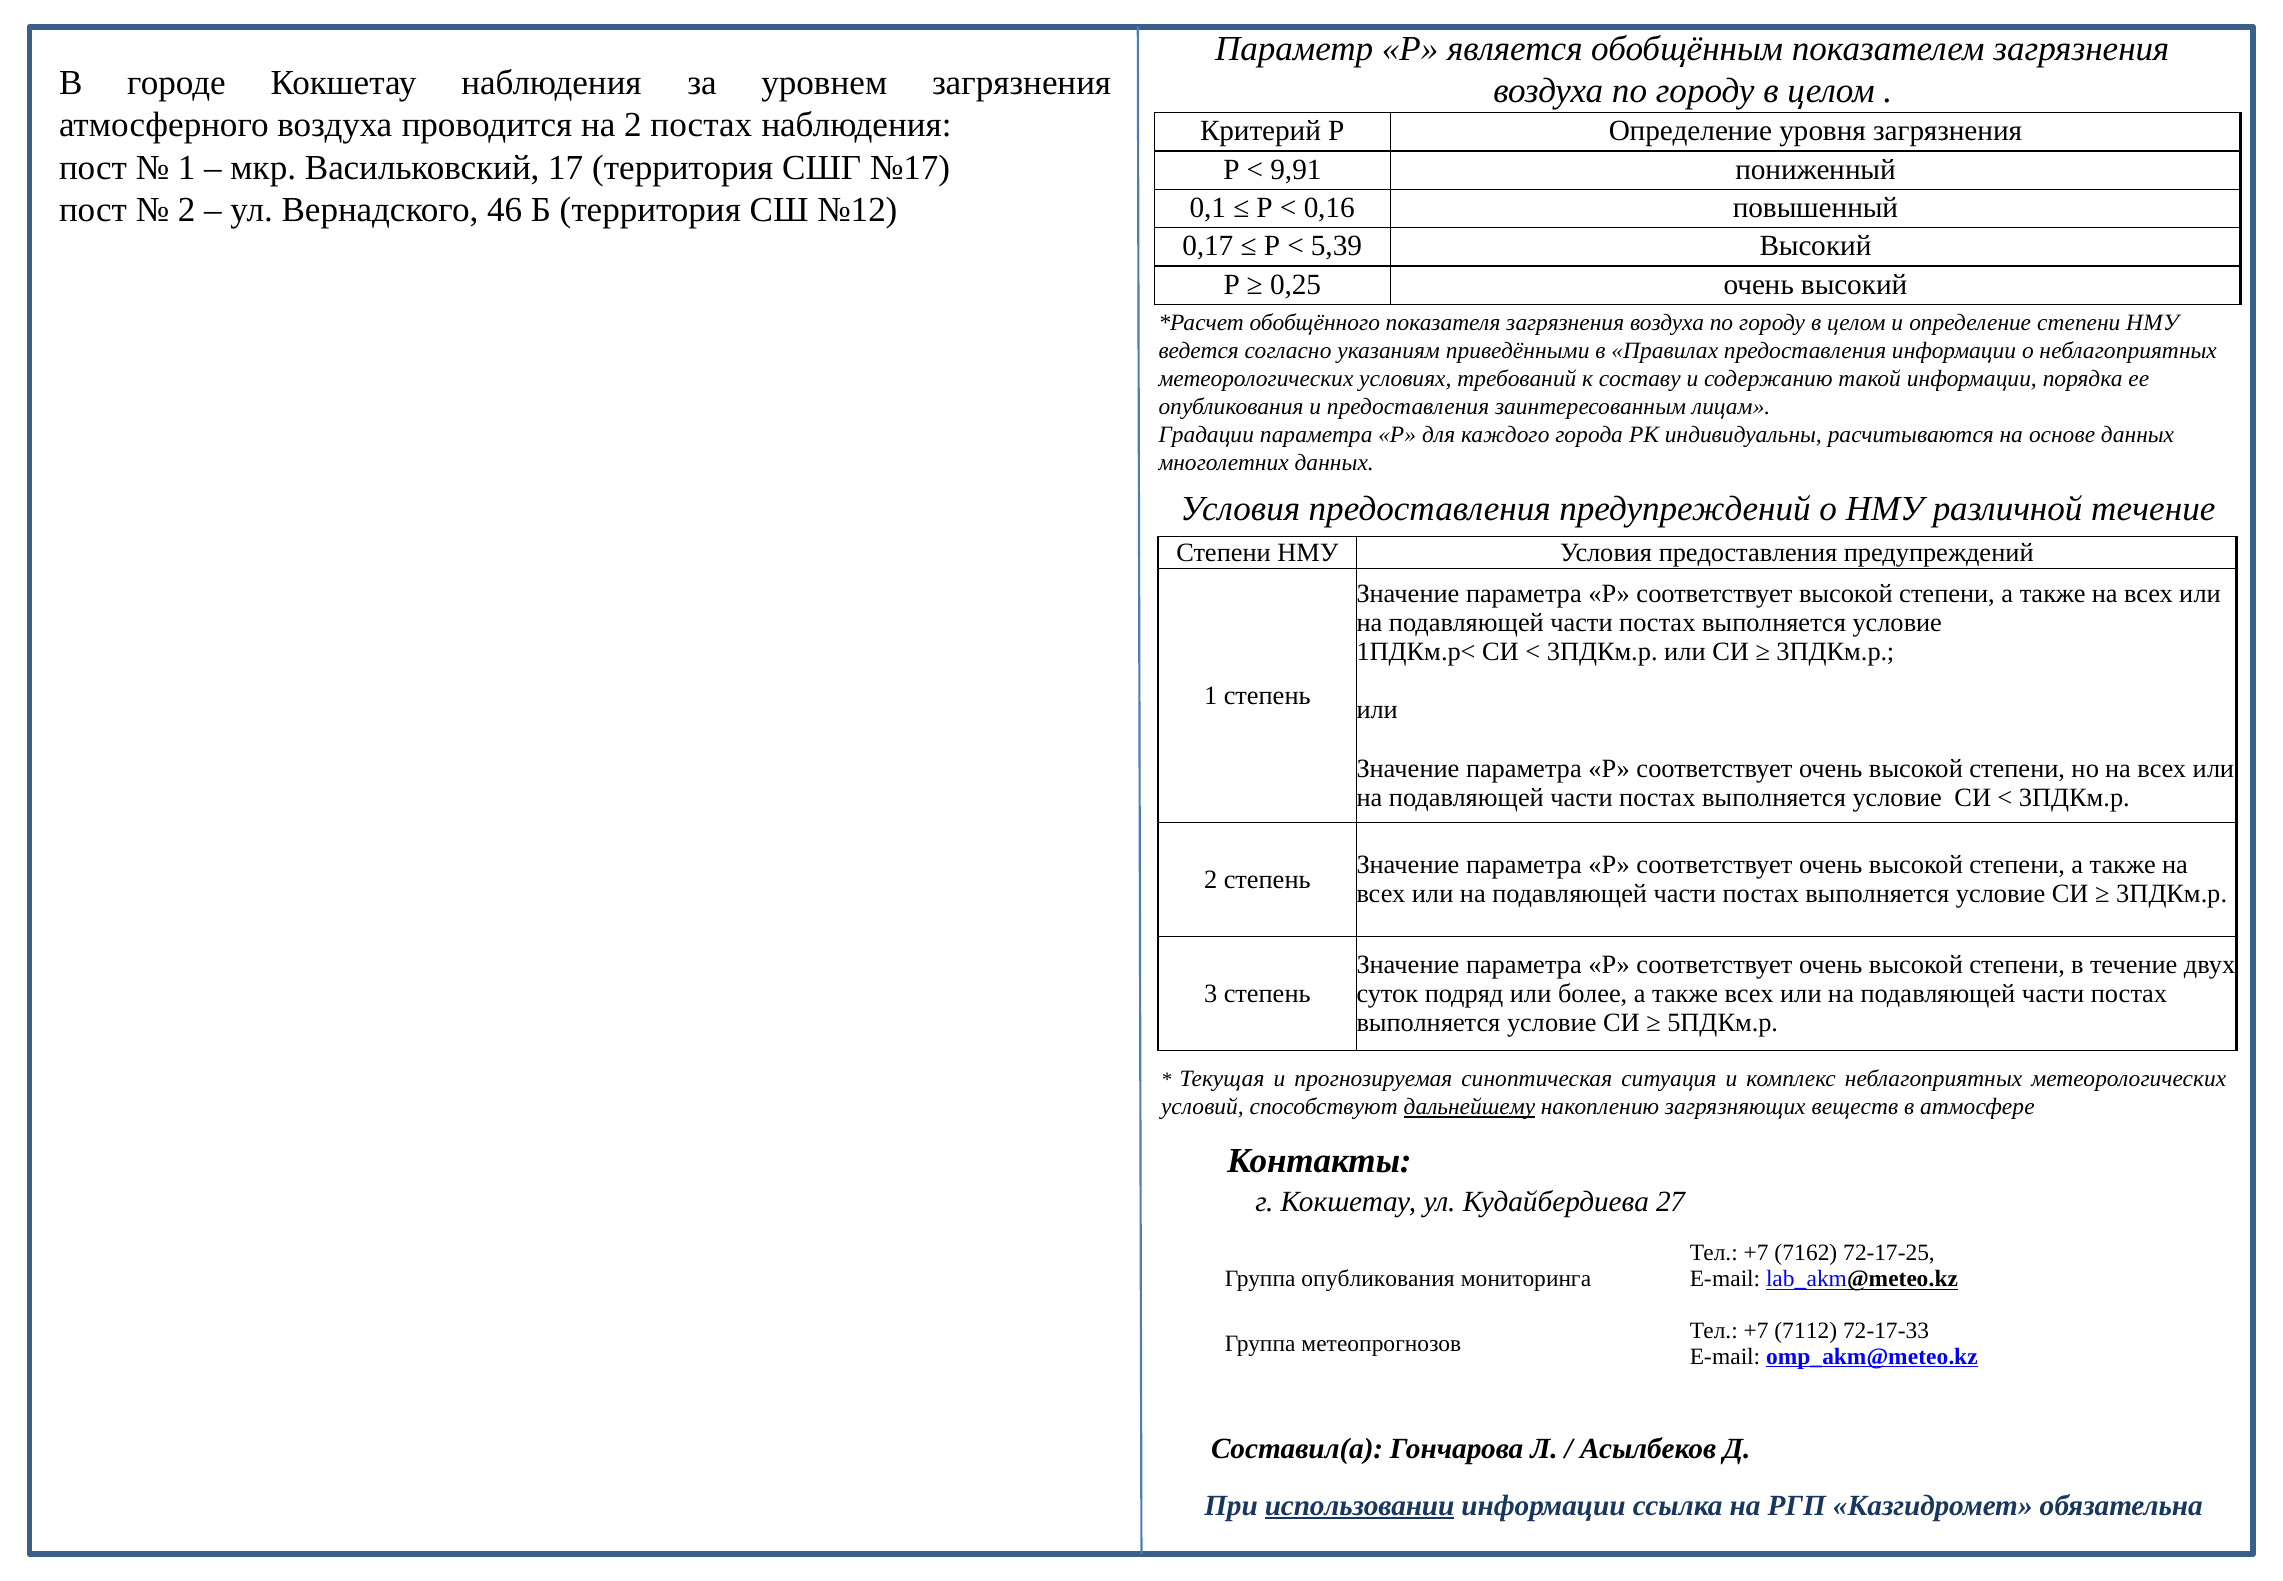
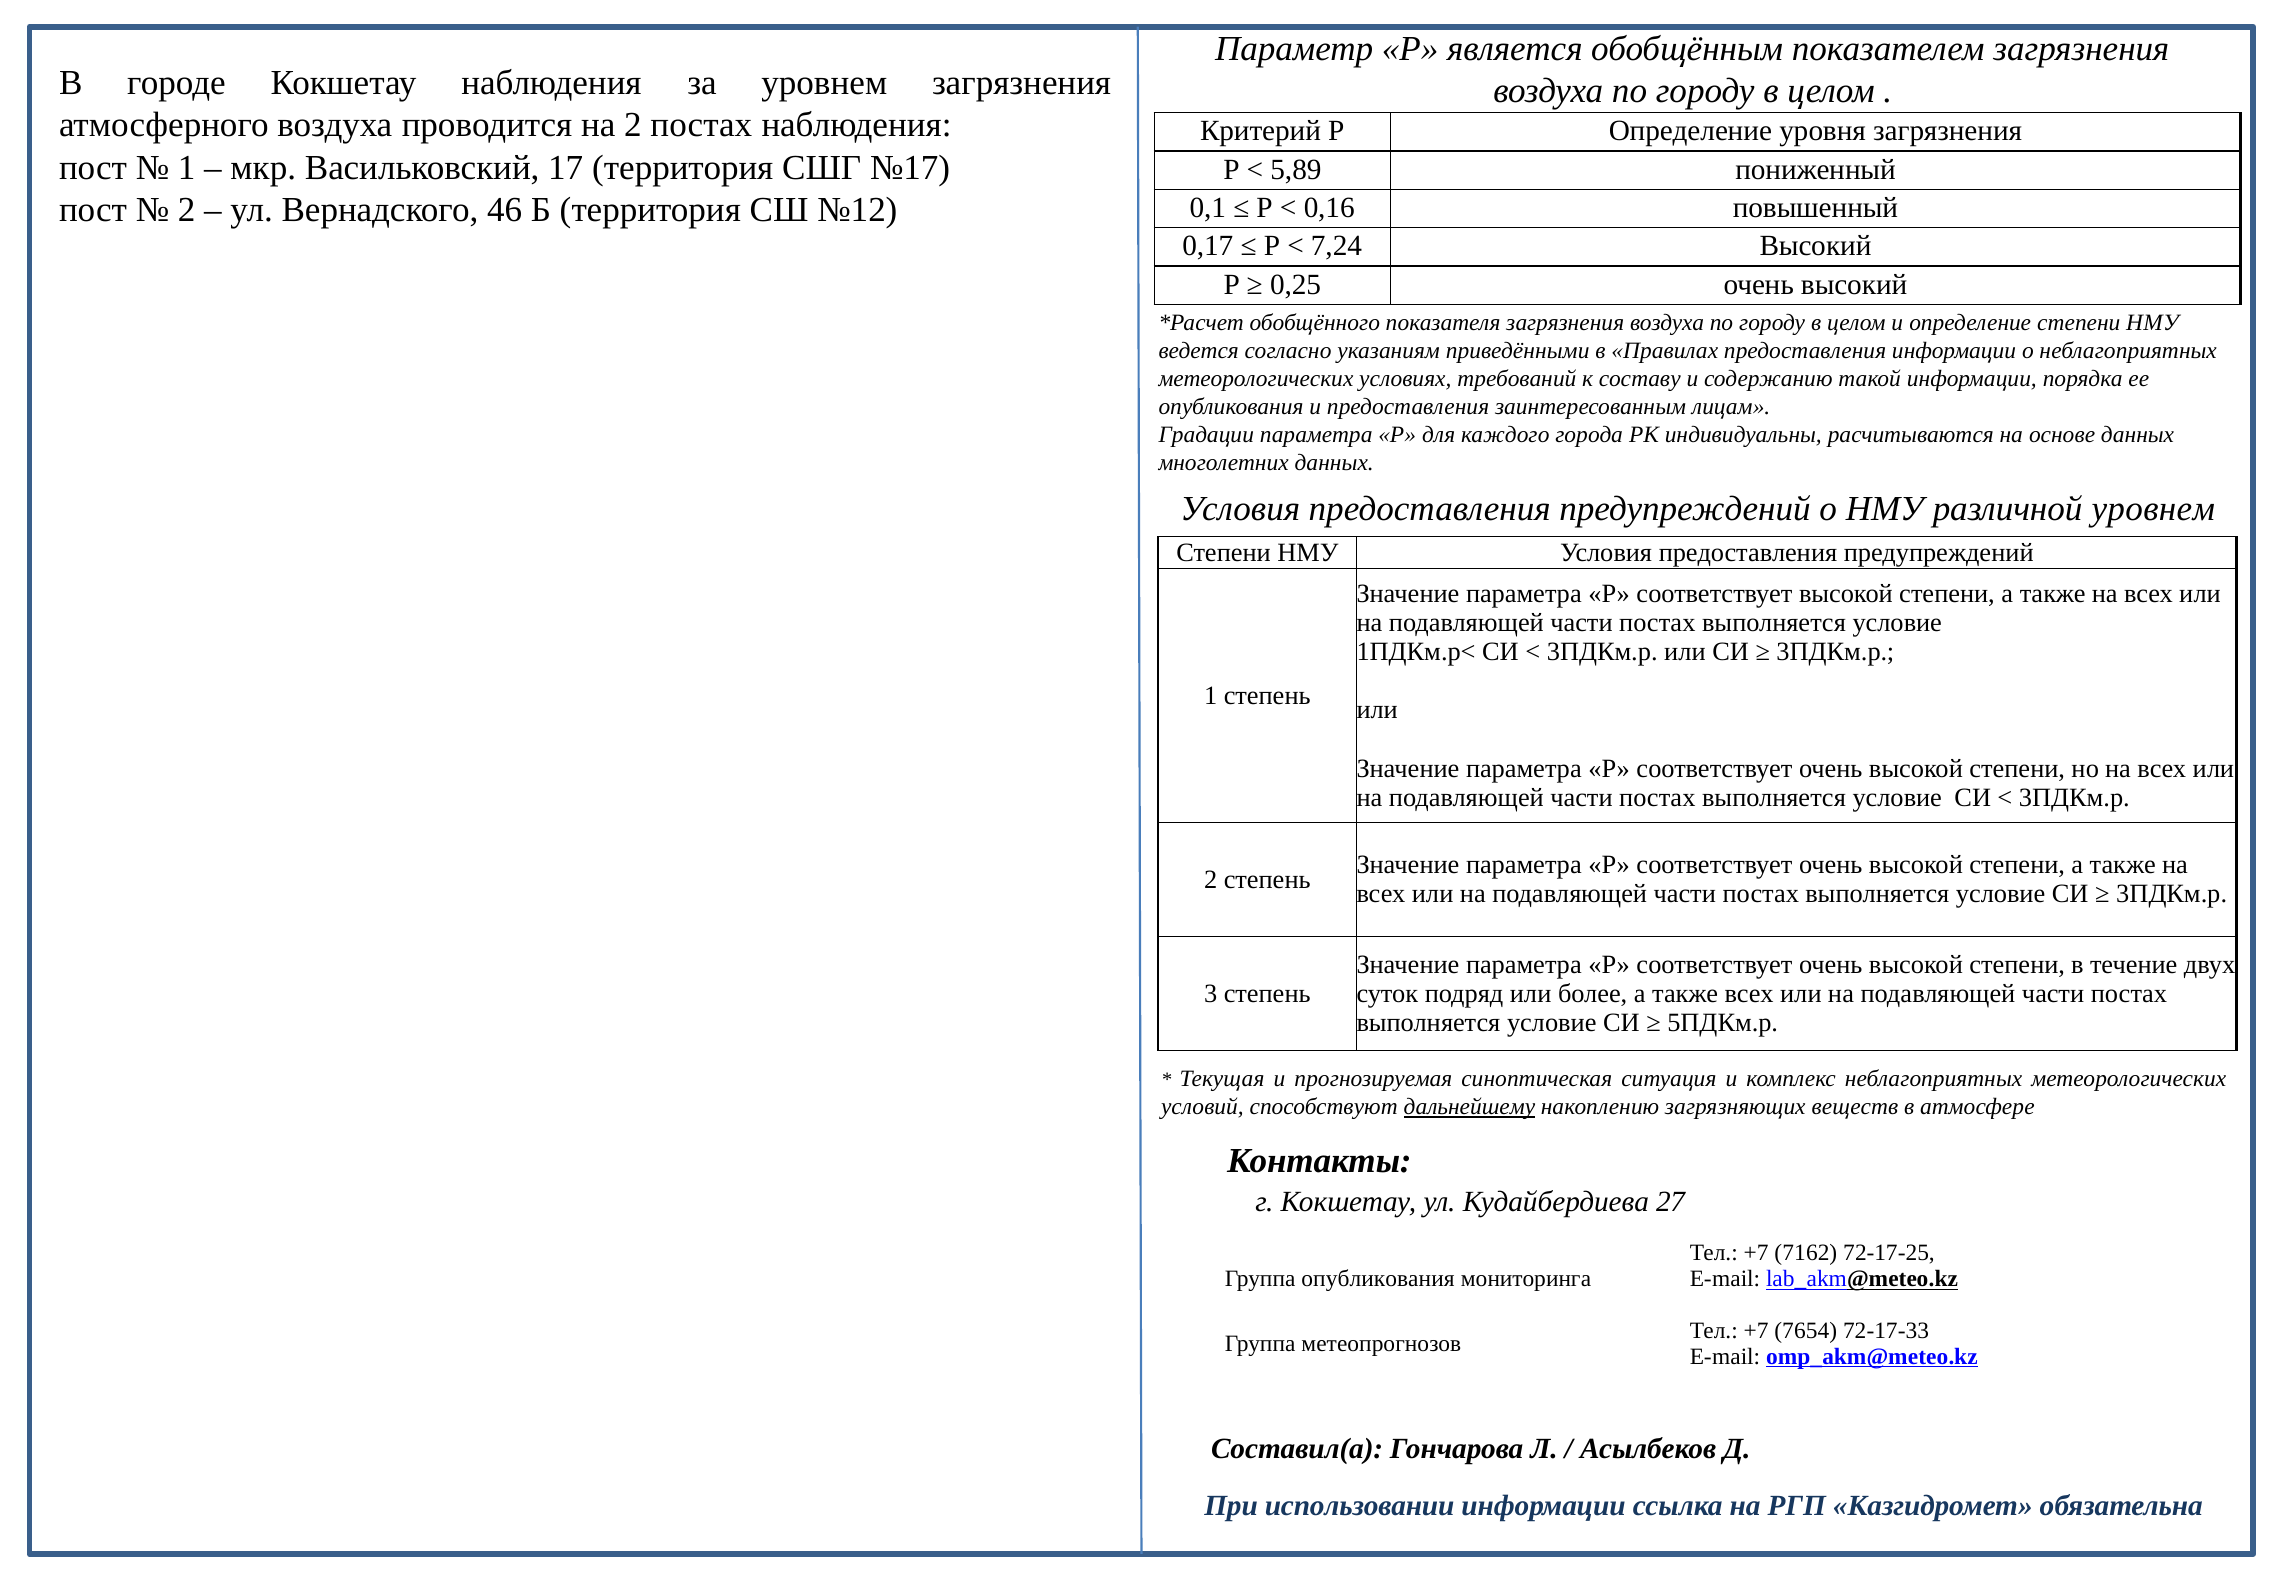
9,91: 9,91 -> 5,89 (1296, 170)
5,39: 5,39 -> 7,24 (1336, 246)
различной течение: течение -> уровнем (2153, 509)
7112: 7112 -> 7654 (1806, 1330)
использовании underline: present -> none (1360, 1505)
